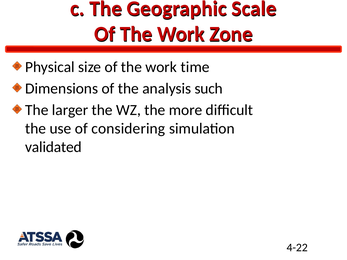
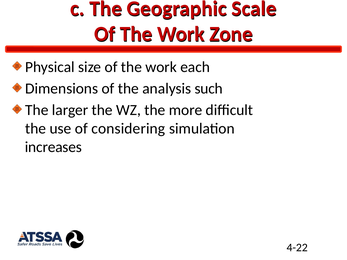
time: time -> each (195, 67)
validated: validated -> increases (53, 147)
